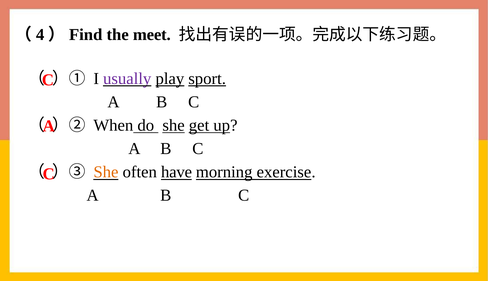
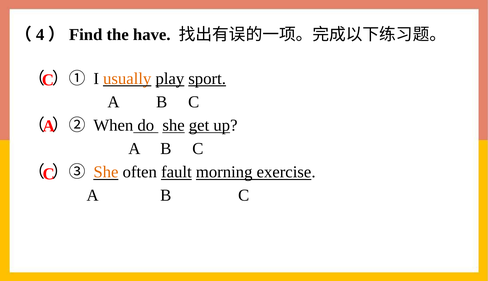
meet: meet -> have (152, 35)
usually colour: purple -> orange (127, 79)
have: have -> fault (176, 172)
